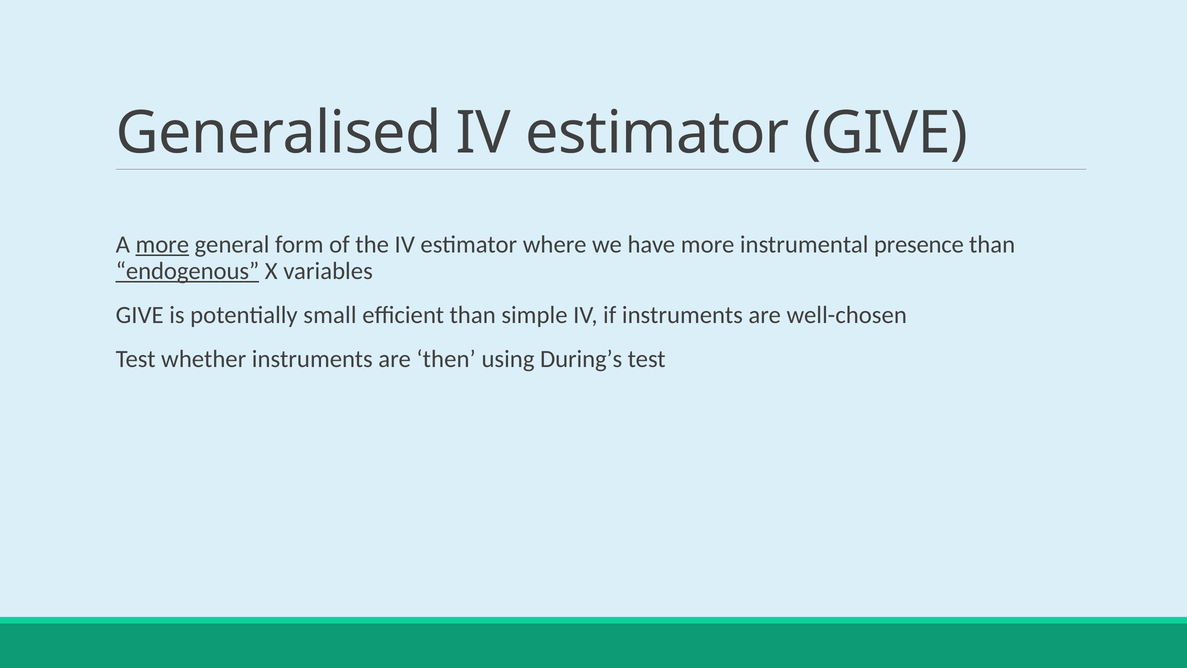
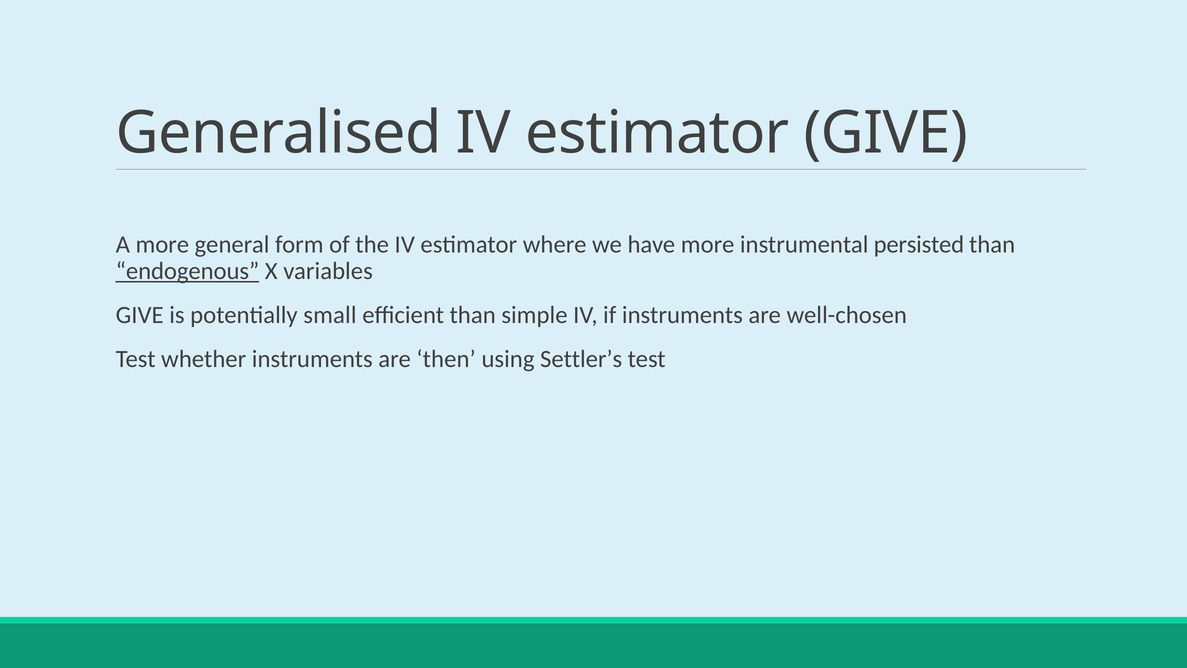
more underline: present -> none (162, 244)
presence: presence -> persisted (919, 244)
During’s: During’s -> Settler’s (581, 359)
